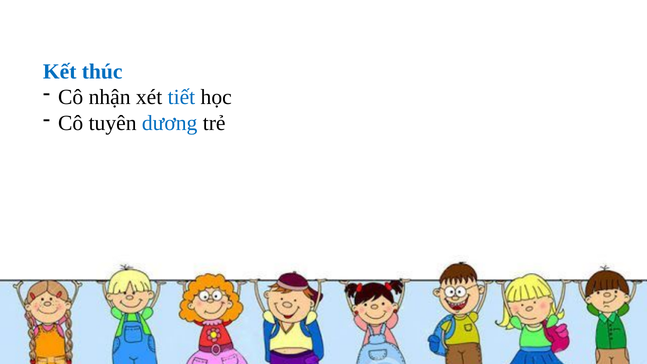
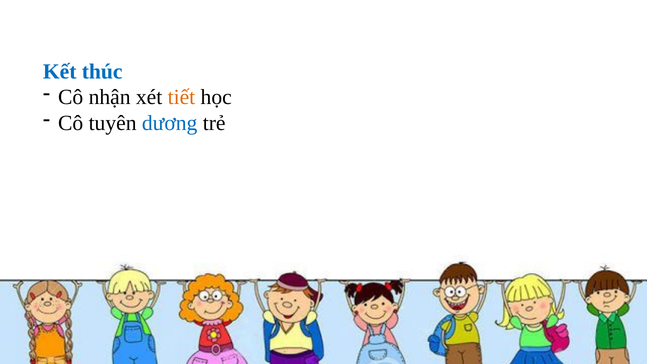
tiết colour: blue -> orange (181, 97)
